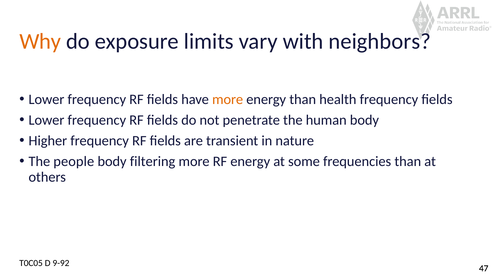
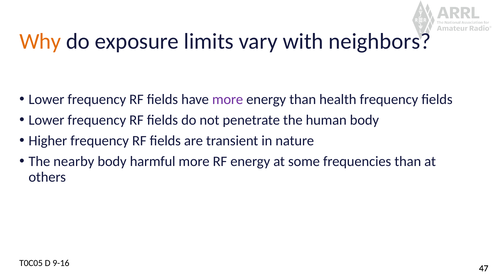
more colour: orange -> purple (228, 99)
people: people -> nearby (74, 161)
filtering: filtering -> harmful (153, 161)
9-92: 9-92 -> 9-16 (61, 263)
